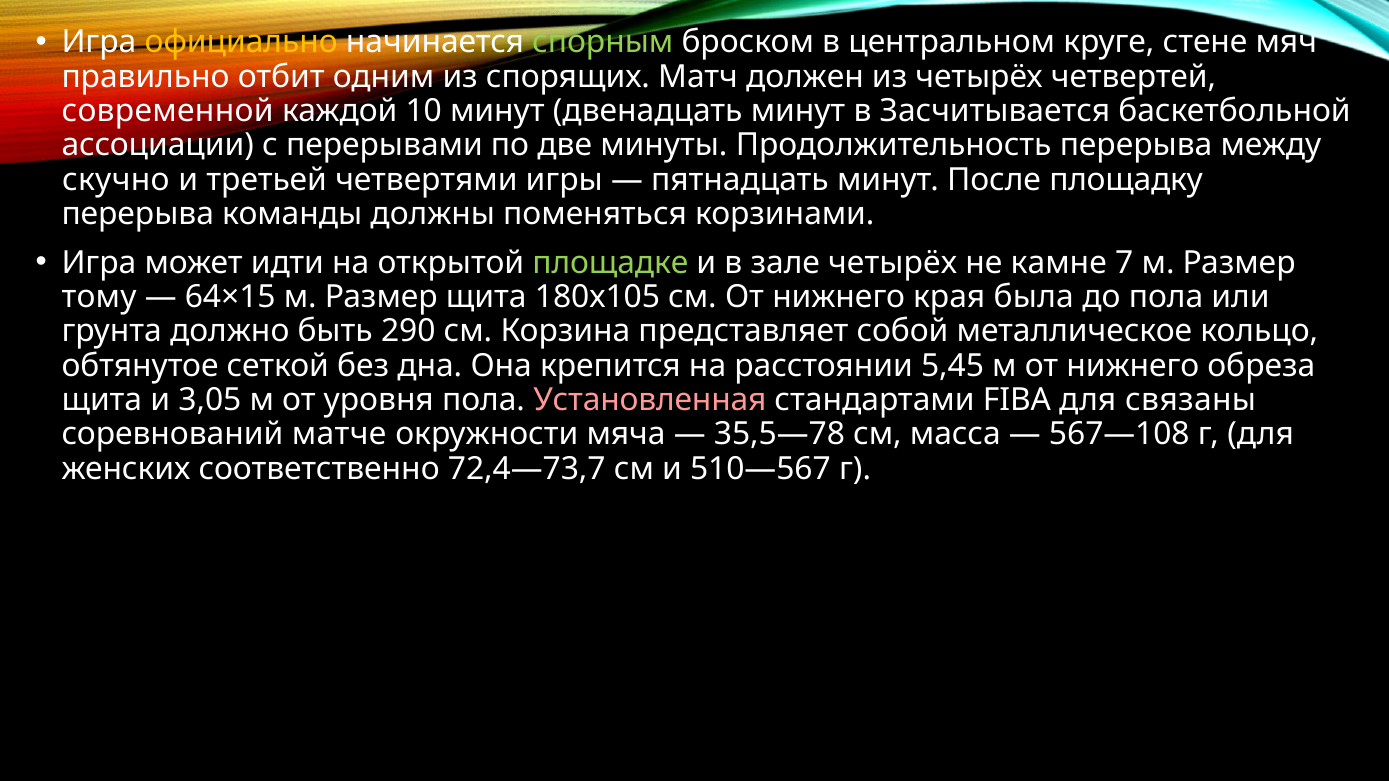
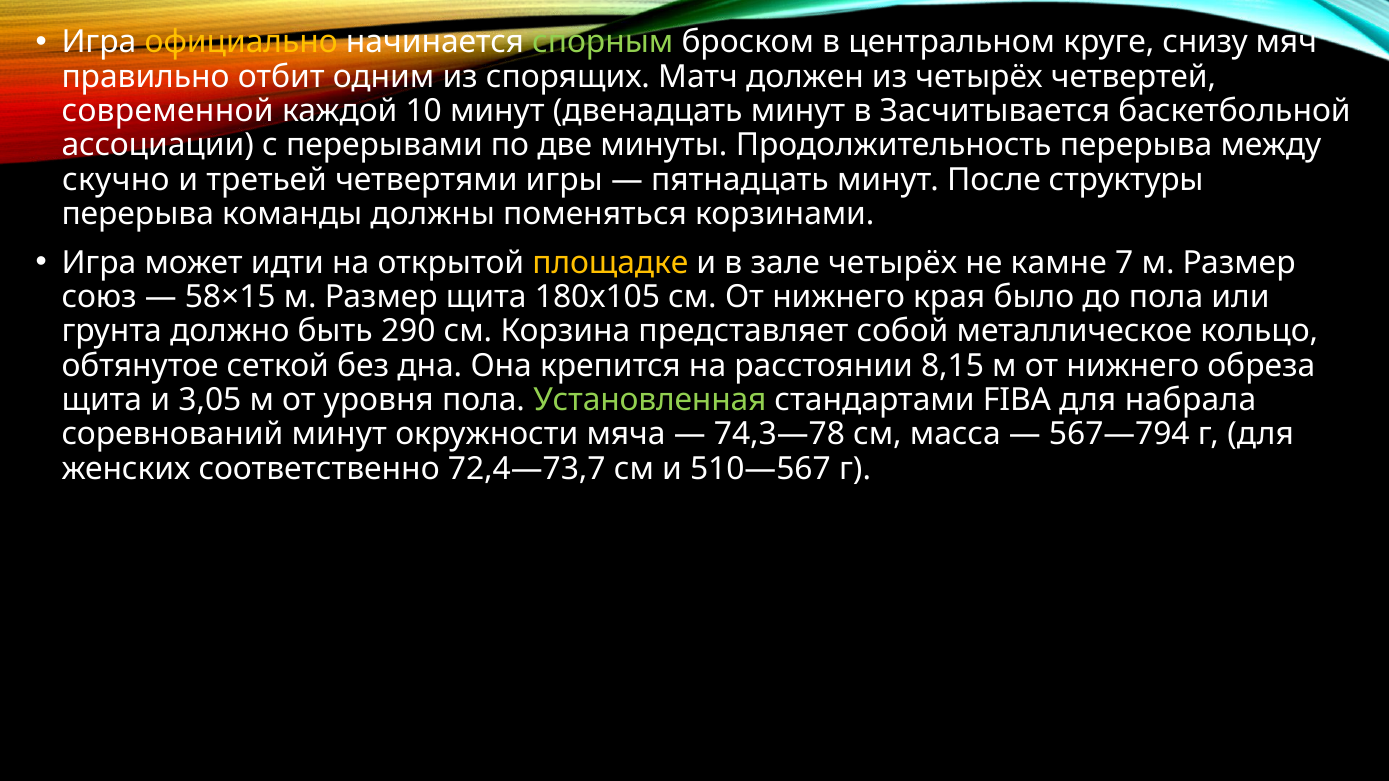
стене: стене -> снизу (1205, 42)
площадку: площадку -> структуры (1126, 180)
площадке colour: light green -> yellow (610, 263)
тому: тому -> союз (99, 297)
64×15: 64×15 -> 58×15 (230, 297)
была: была -> было (1034, 297)
5,45: 5,45 -> 8,15 (953, 366)
Установленная colour: pink -> light green (650, 400)
связаны: связаны -> набрала (1191, 400)
соревнований матче: матче -> минут (339, 434)
35,5—78: 35,5—78 -> 74,3—78 (779, 434)
567—108: 567—108 -> 567—794 (1119, 434)
